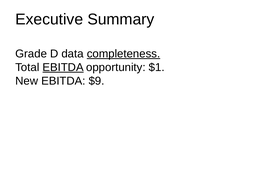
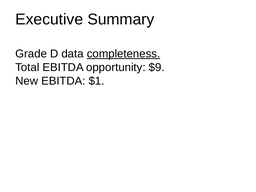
EBITDA underline: present -> none (63, 67)
$1: $1 -> $9 (157, 67)
$9: $9 -> $1 (97, 81)
